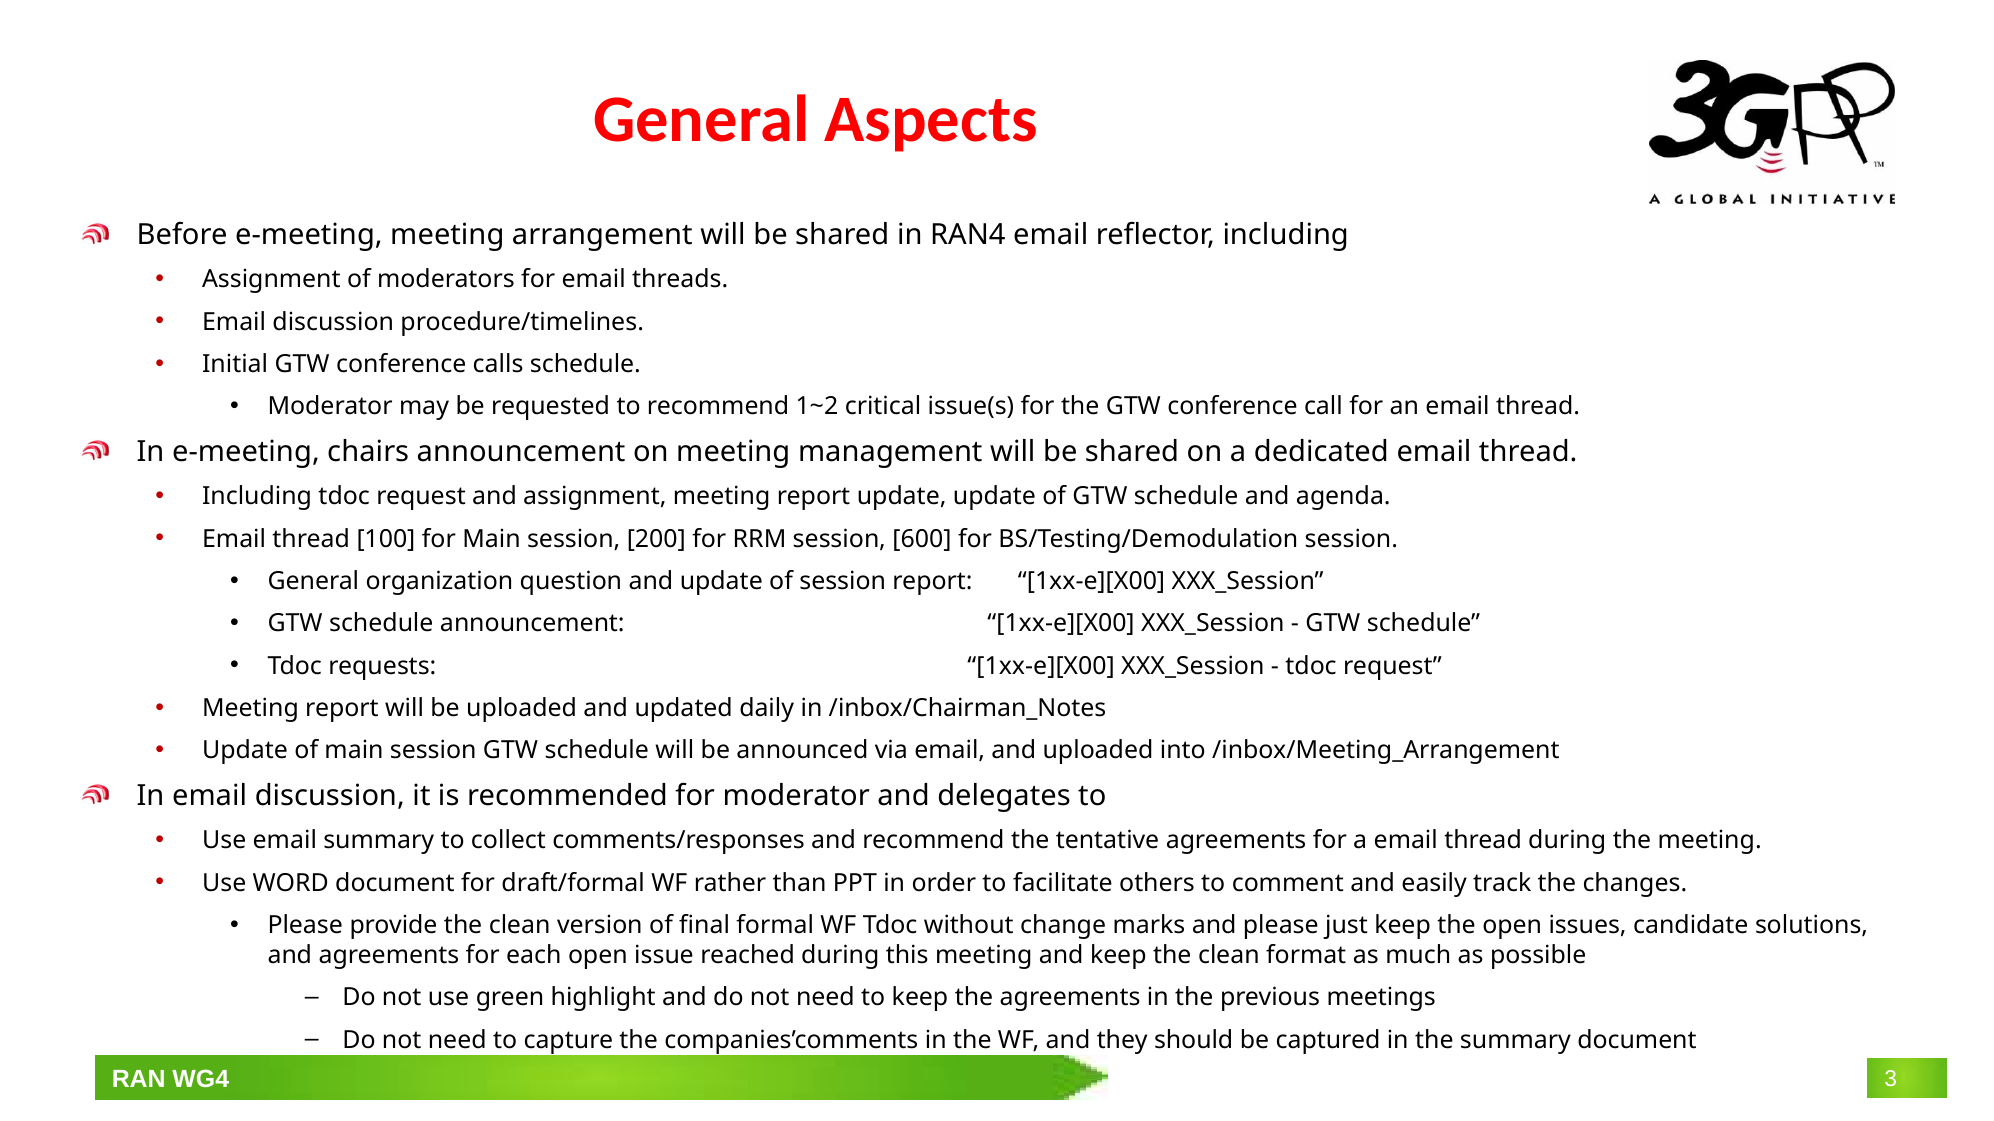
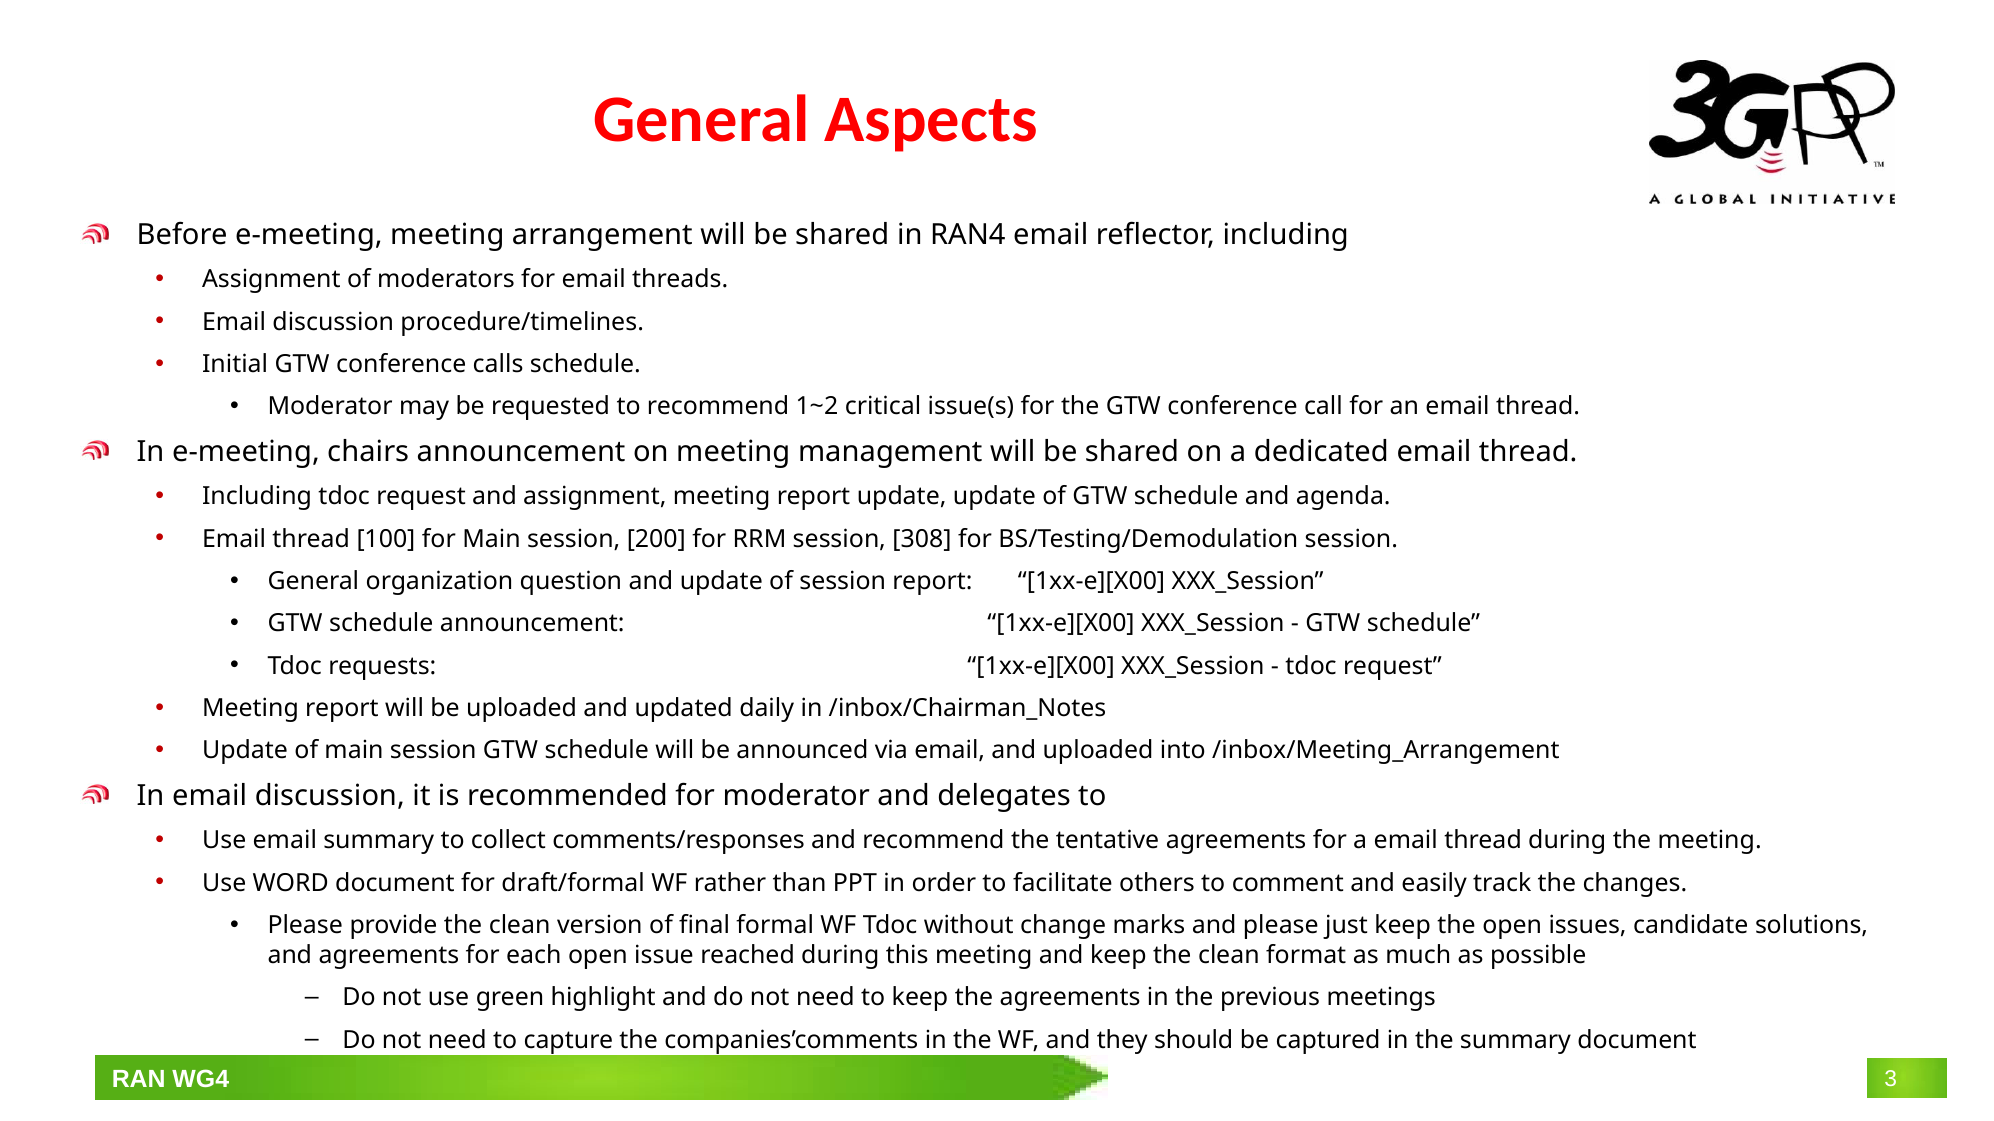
600: 600 -> 308 (922, 539)
